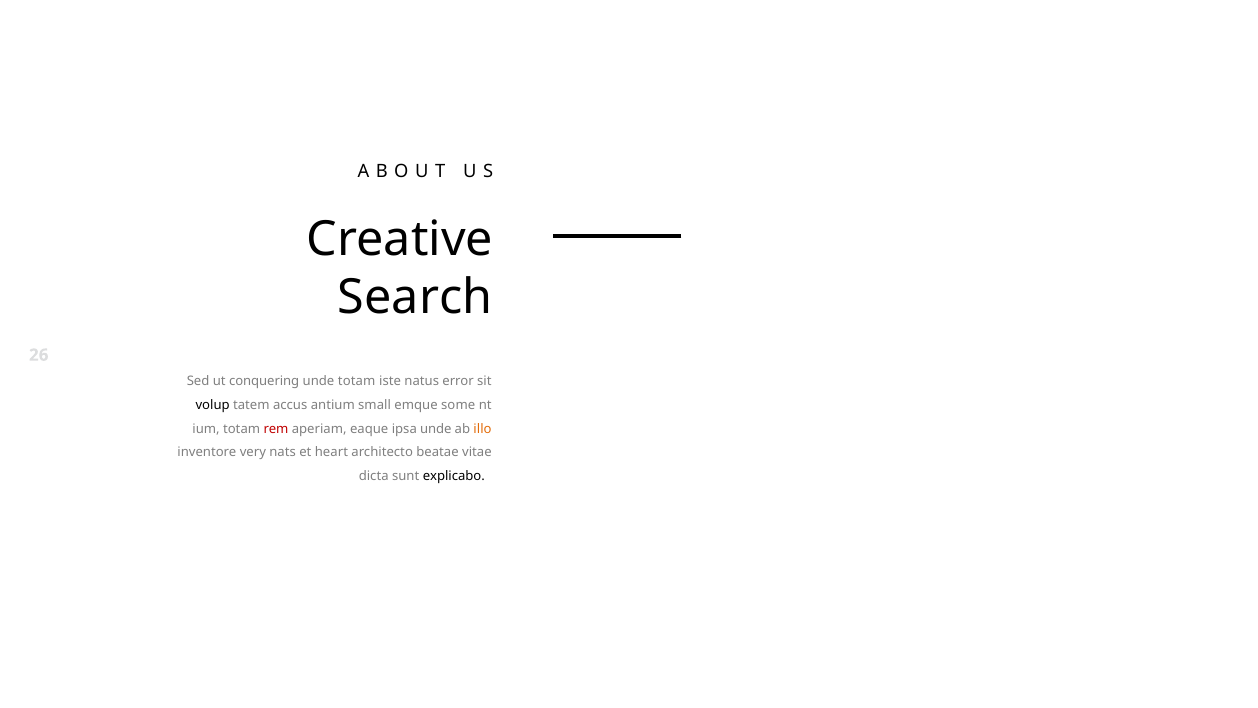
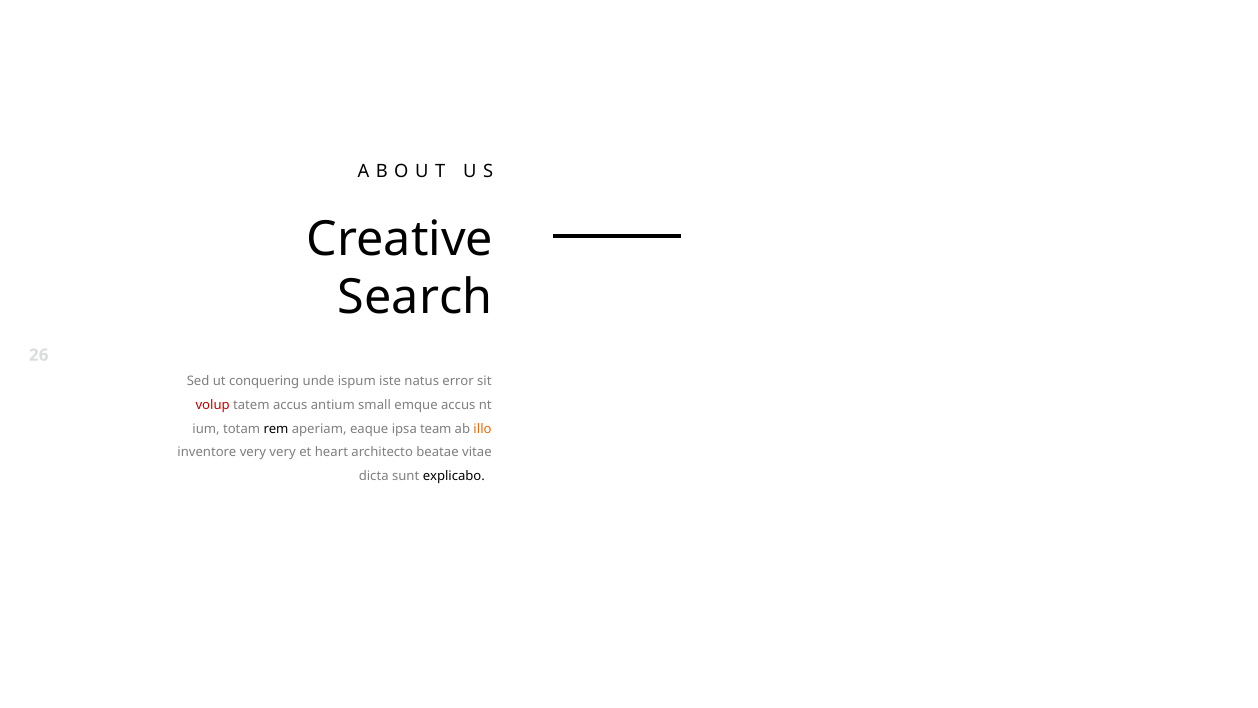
unde totam: totam -> ispum (357, 381)
volup colour: black -> red (213, 405)
emque some: some -> accus (458, 405)
rem colour: red -> black (276, 429)
ipsa unde: unde -> team (436, 429)
very nats: nats -> very (283, 452)
